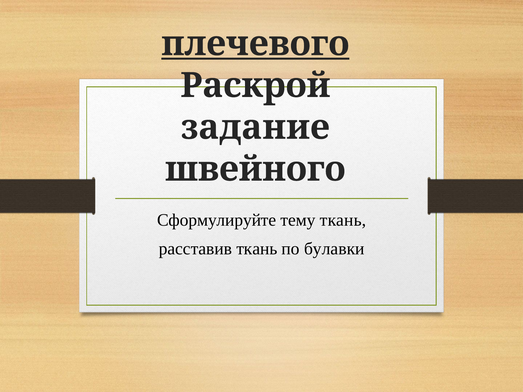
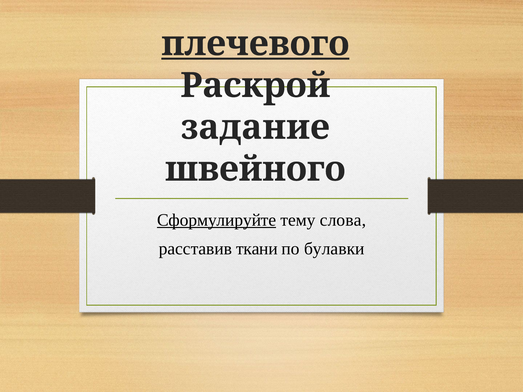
Сформулируйте underline: none -> present (217, 220)
тему ткань: ткань -> слова (343, 220)
расставив ткань: ткань -> ткани (257, 249)
